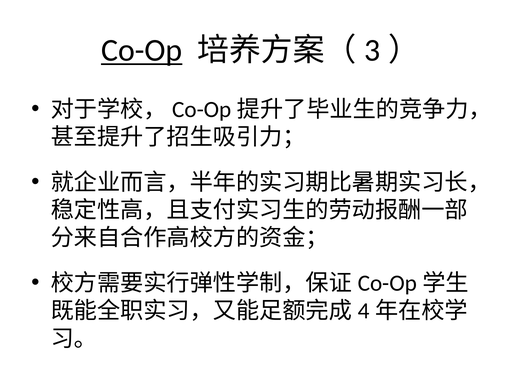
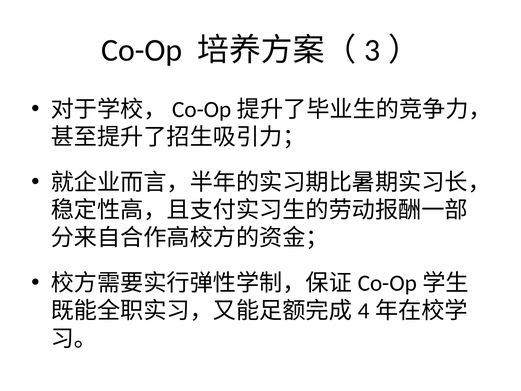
Co-Op underline: present -> none (142, 50)
